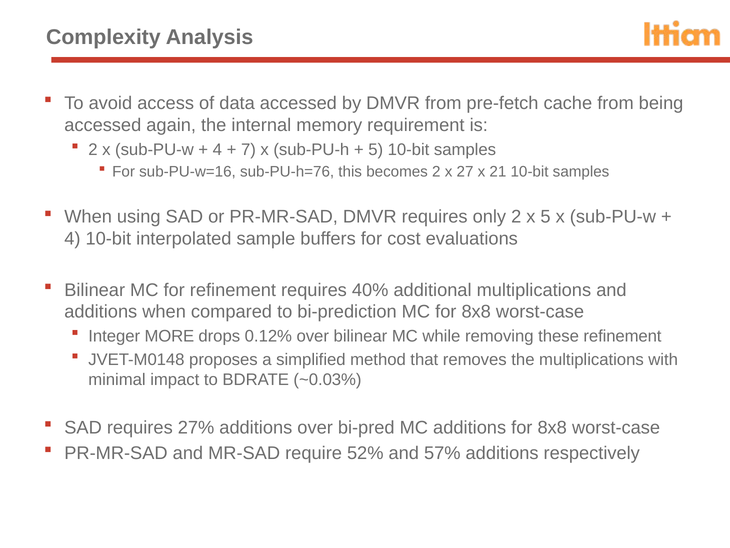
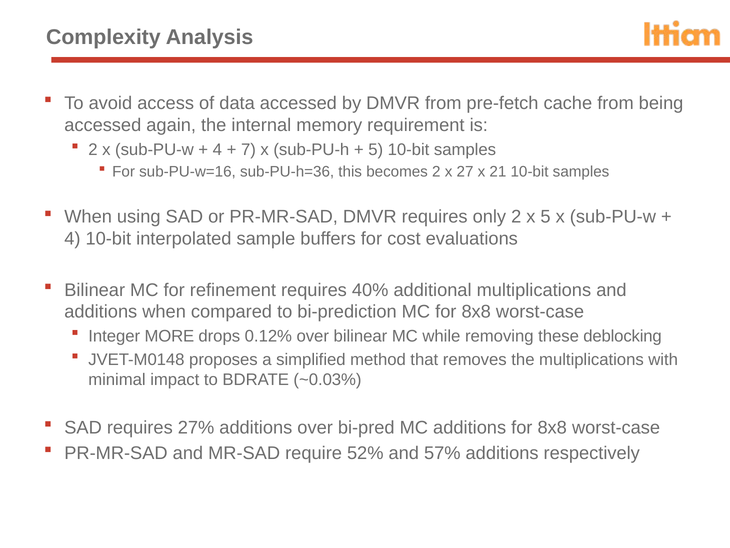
sub-PU-h=76: sub-PU-h=76 -> sub-PU-h=36 (287, 172)
these refinement: refinement -> deblocking (623, 336)
